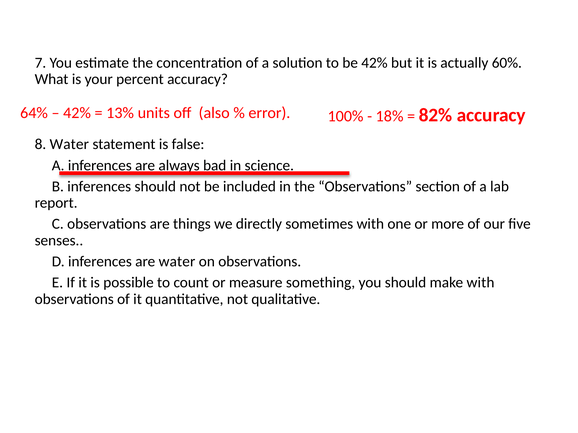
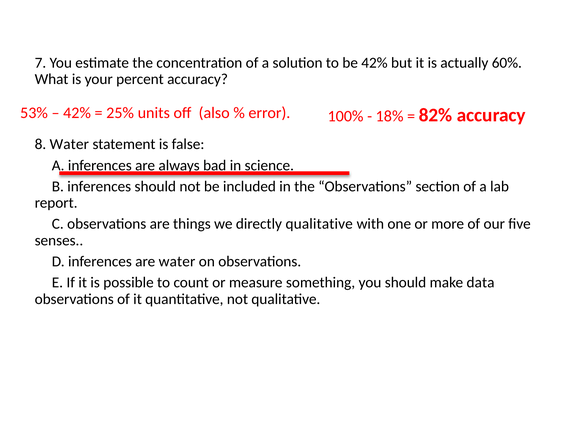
64%: 64% -> 53% (34, 113)
13%: 13% -> 25% (120, 113)
directly sometimes: sometimes -> qualitative (319, 224)
make with: with -> data (481, 283)
